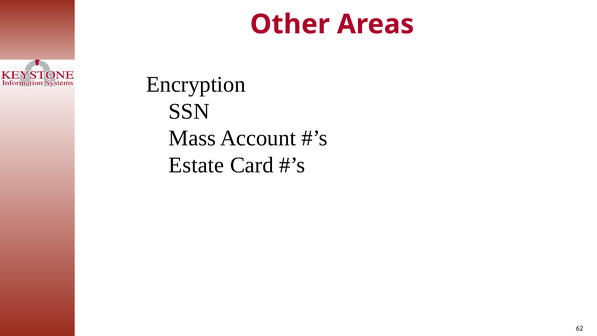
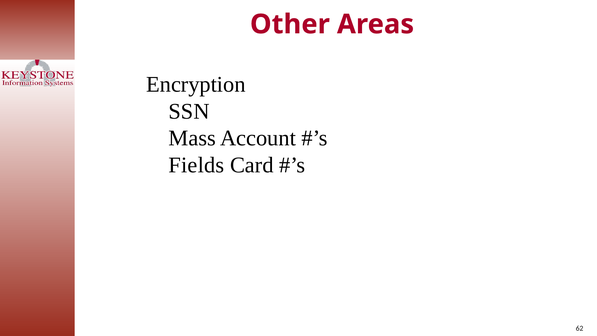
Estate: Estate -> Fields (196, 165)
